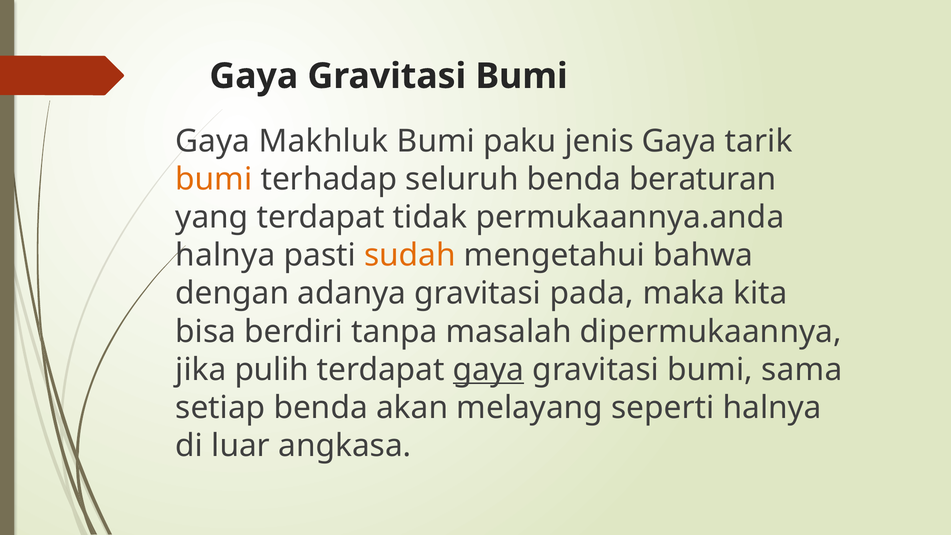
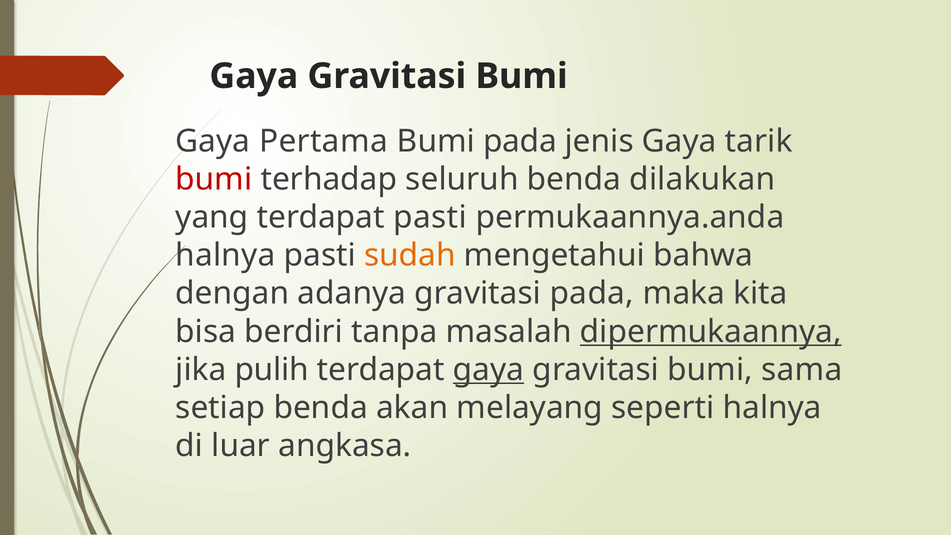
Makhluk: Makhluk -> Pertama (323, 141)
Bumi paku: paku -> pada (520, 141)
bumi colour: orange -> red (214, 179)
beraturan: beraturan -> dilakukan (702, 179)
terdapat tidak: tidak -> pasti (430, 217)
dipermukaannya underline: none -> present (711, 332)
